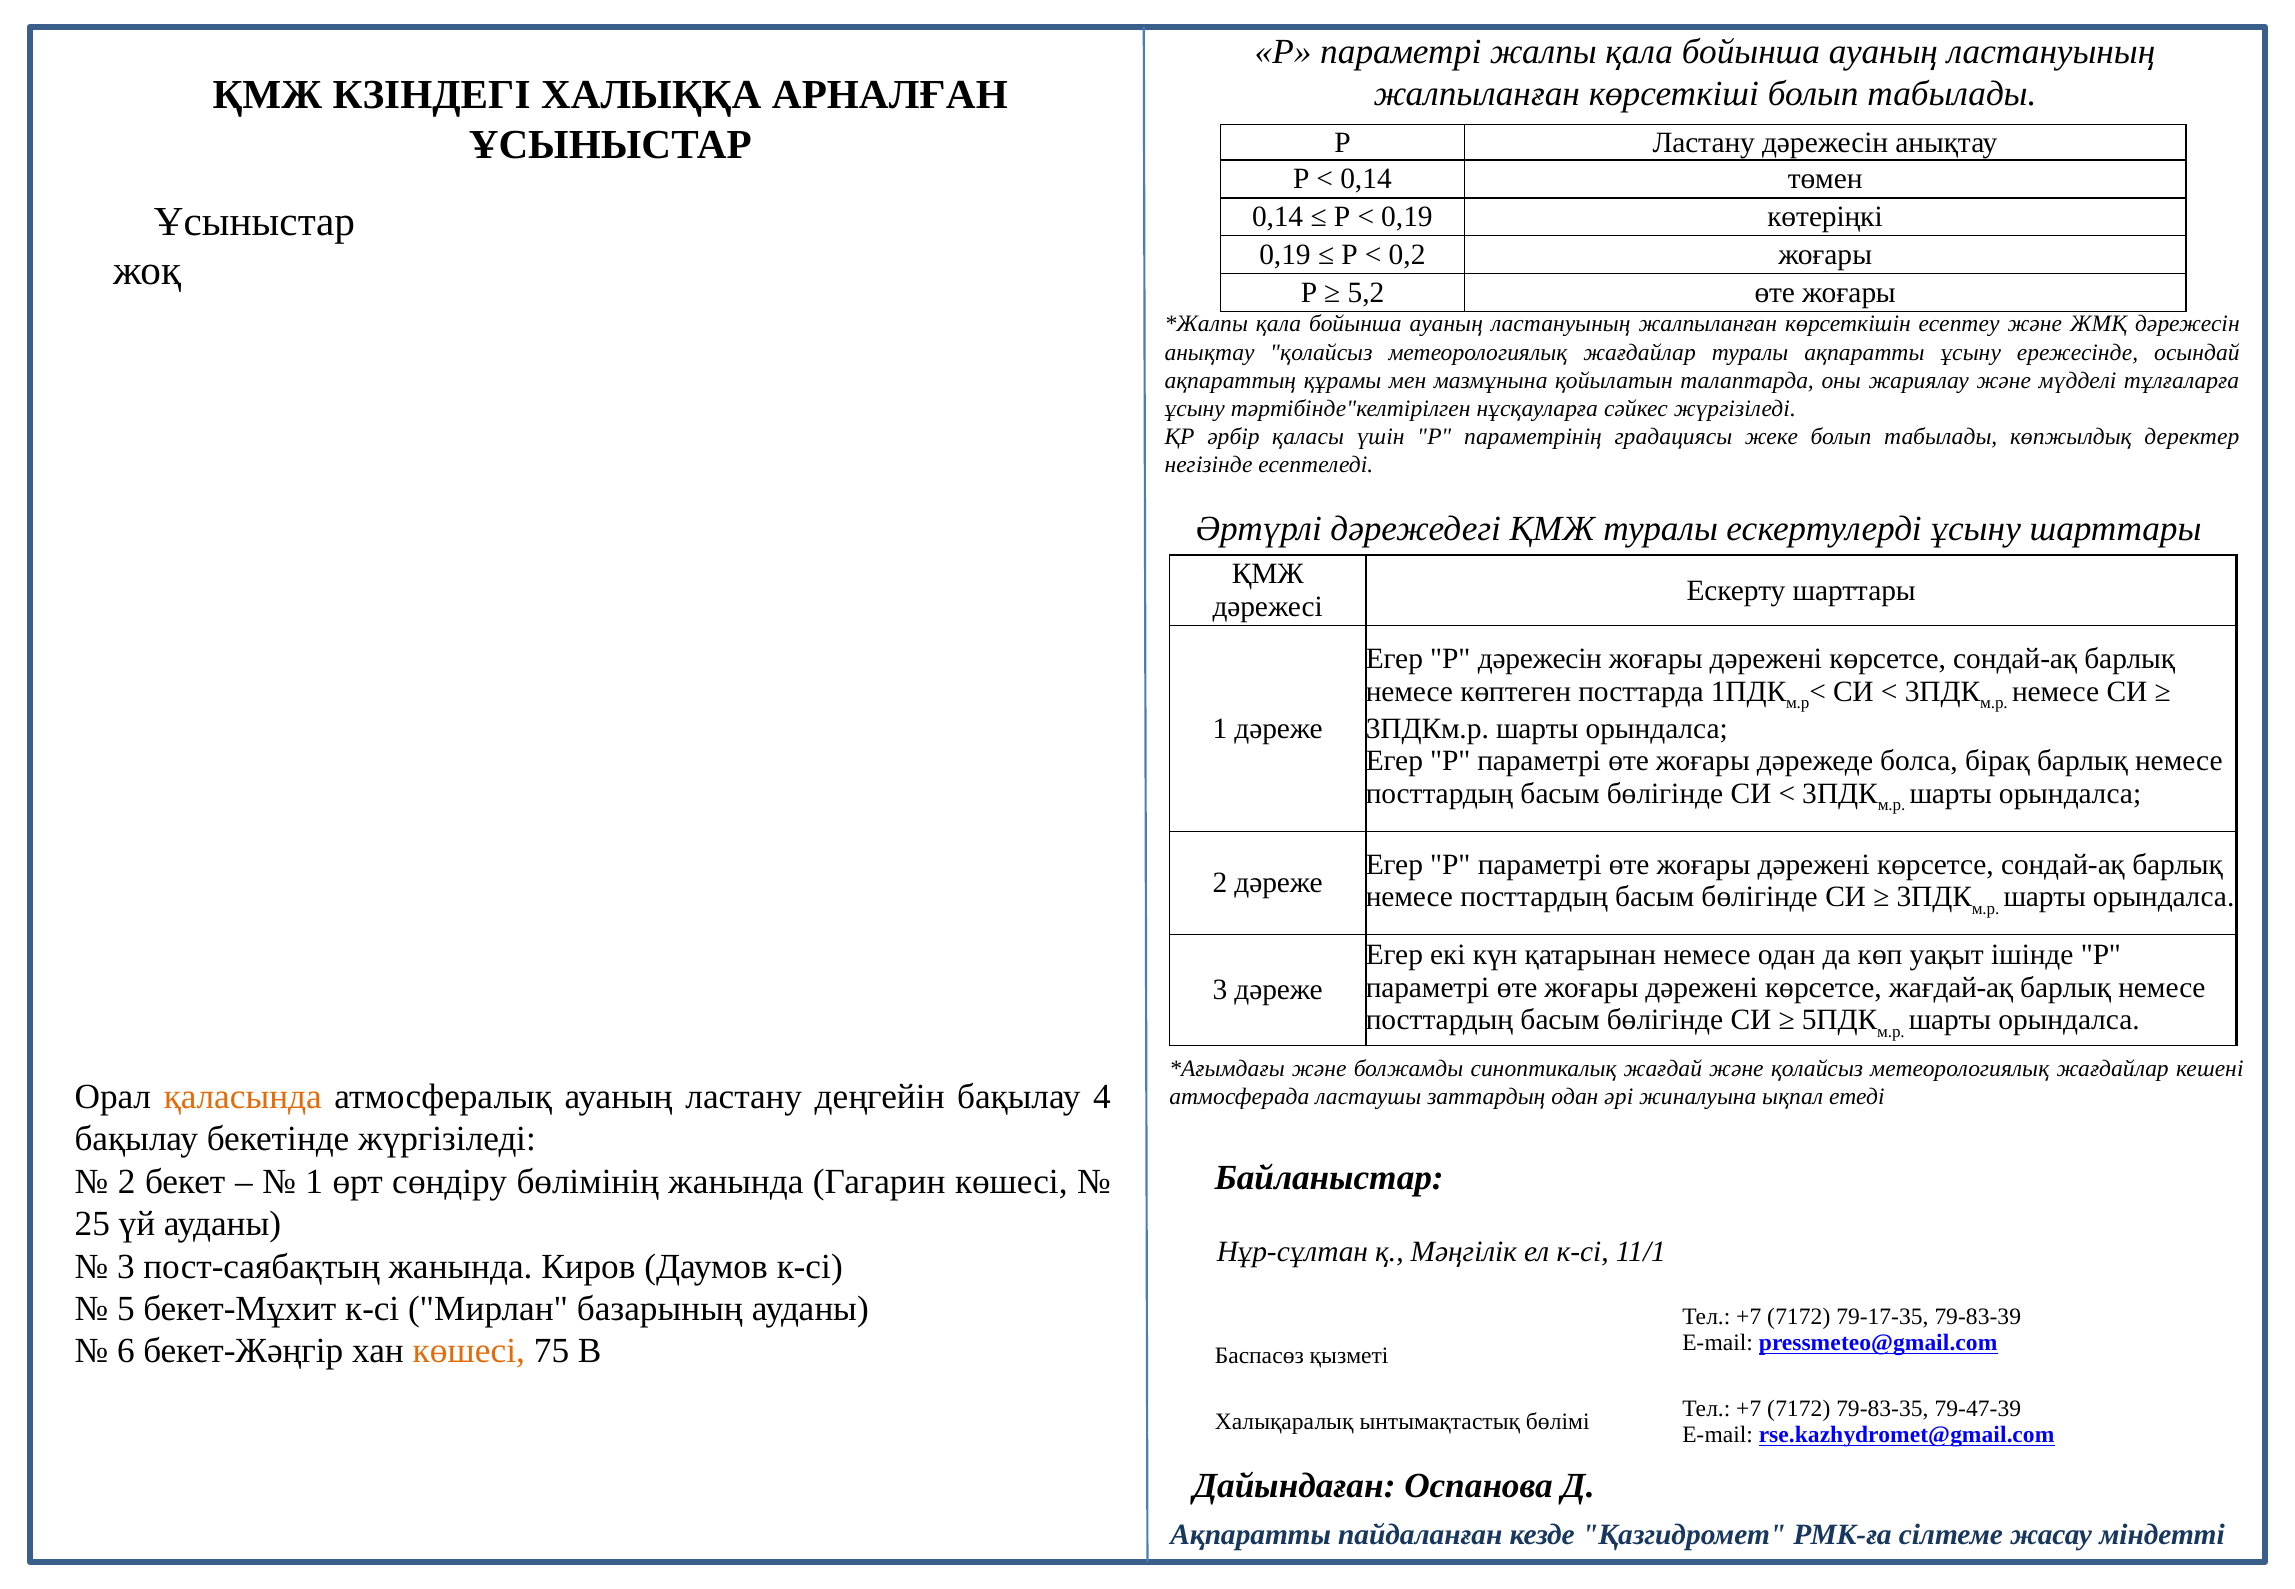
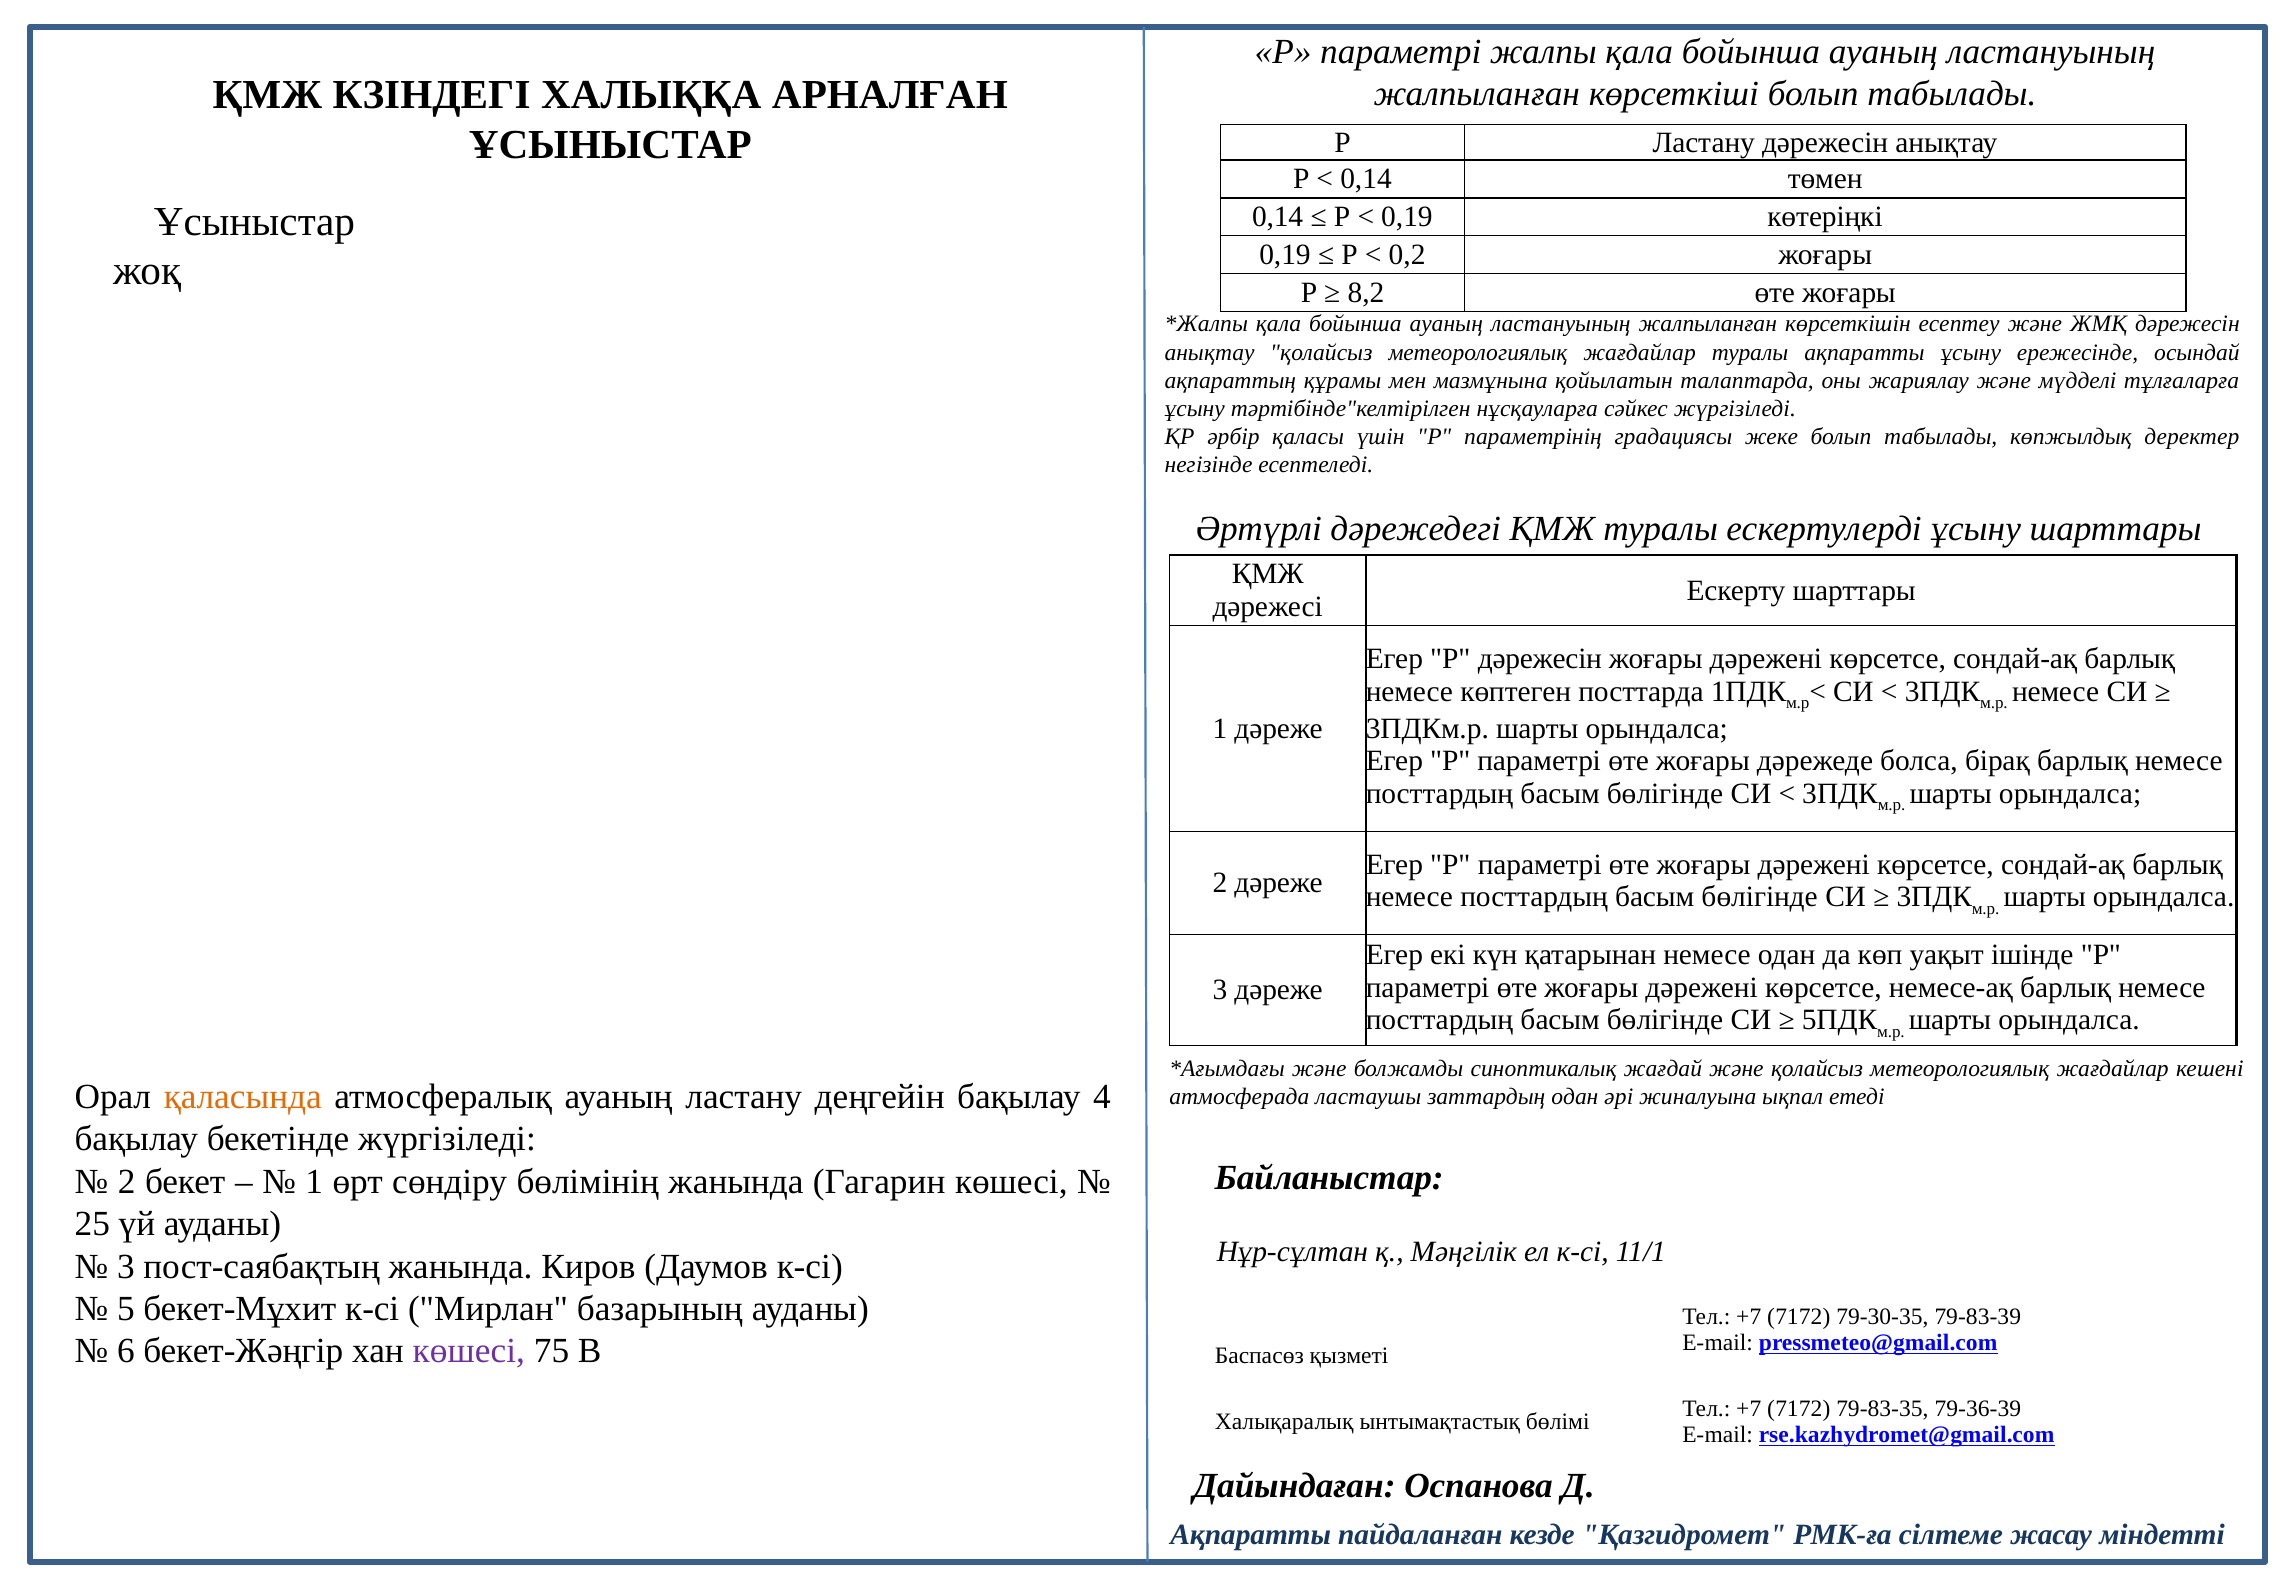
5,2: 5,2 -> 8,2 (1366, 292)
жағдай-ақ: жағдай-ақ -> немесе-ақ (1951, 988)
79-17-35: 79-17-35 -> 79-30-35 (1882, 1317)
көшесі colour: orange -> purple (469, 1351)
79-47-39: 79-47-39 -> 79-36-39 (1978, 1409)
